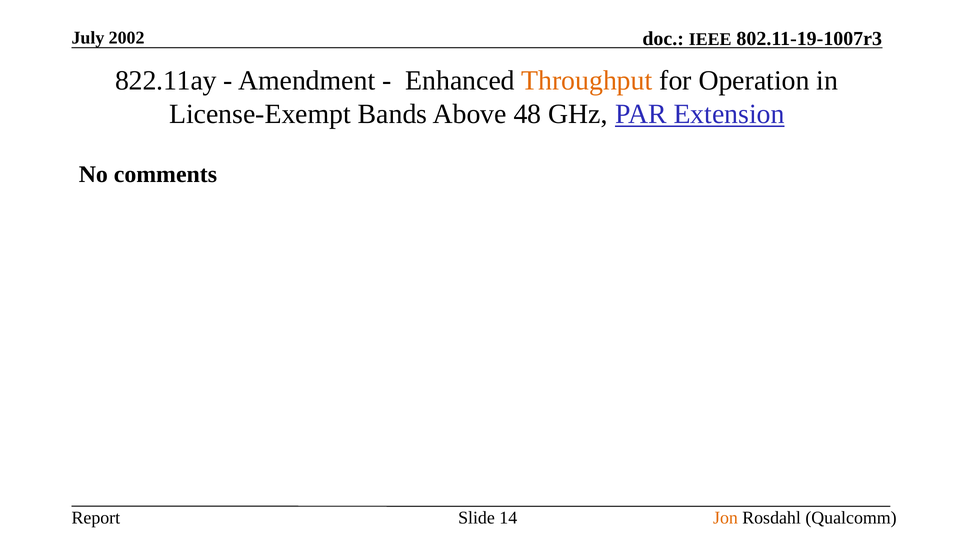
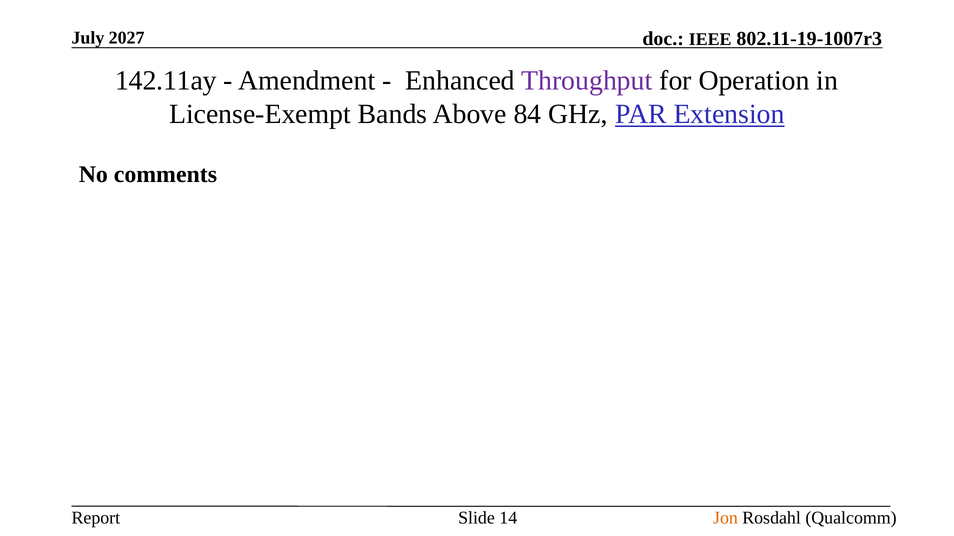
2002: 2002 -> 2027 (127, 38)
822.11ay: 822.11ay -> 142.11ay (166, 81)
Throughput colour: orange -> purple (587, 81)
48: 48 -> 84 (527, 114)
